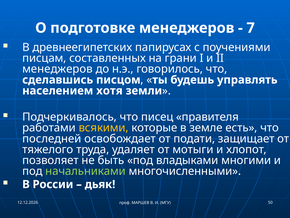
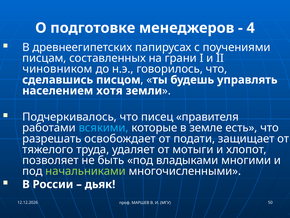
7: 7 -> 4 (251, 28)
менеджеров: менеджеров -> чиновником (57, 69)
всякими colour: yellow -> light blue (104, 128)
последней: последней -> разрешать (52, 138)
